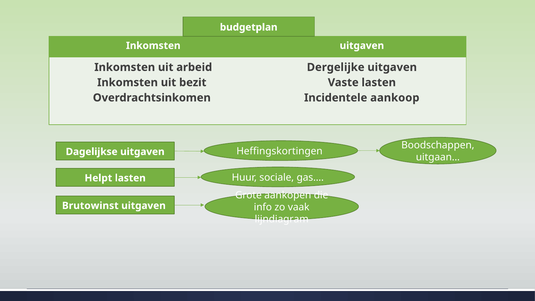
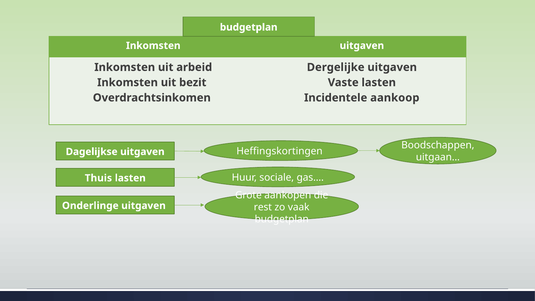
Helpt: Helpt -> Thuis (98, 178)
Brutowinst: Brutowinst -> Onderlinge (90, 206)
info: info -> rest (263, 207)
lijndiagram: lijndiagram -> budgetplan (282, 219)
